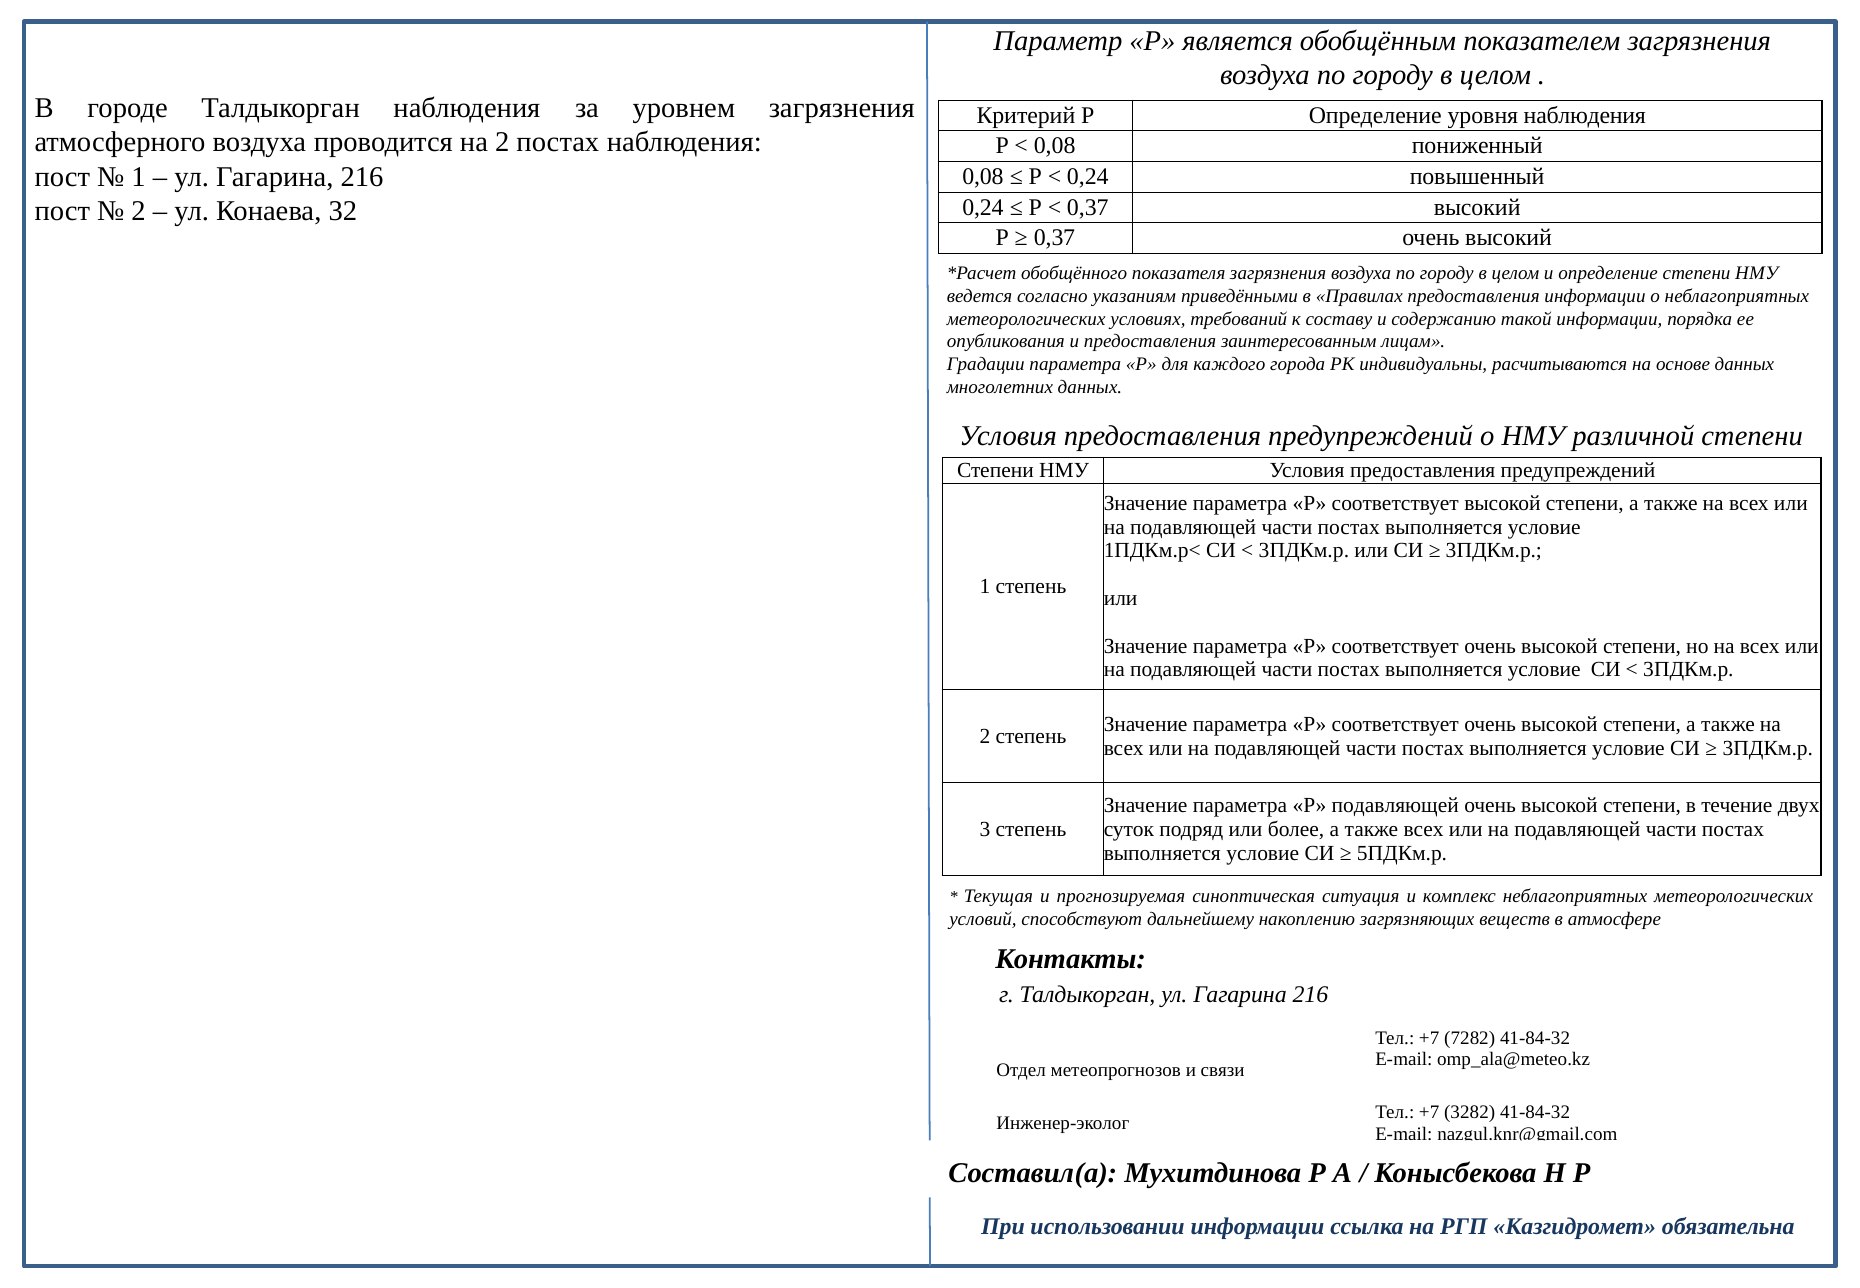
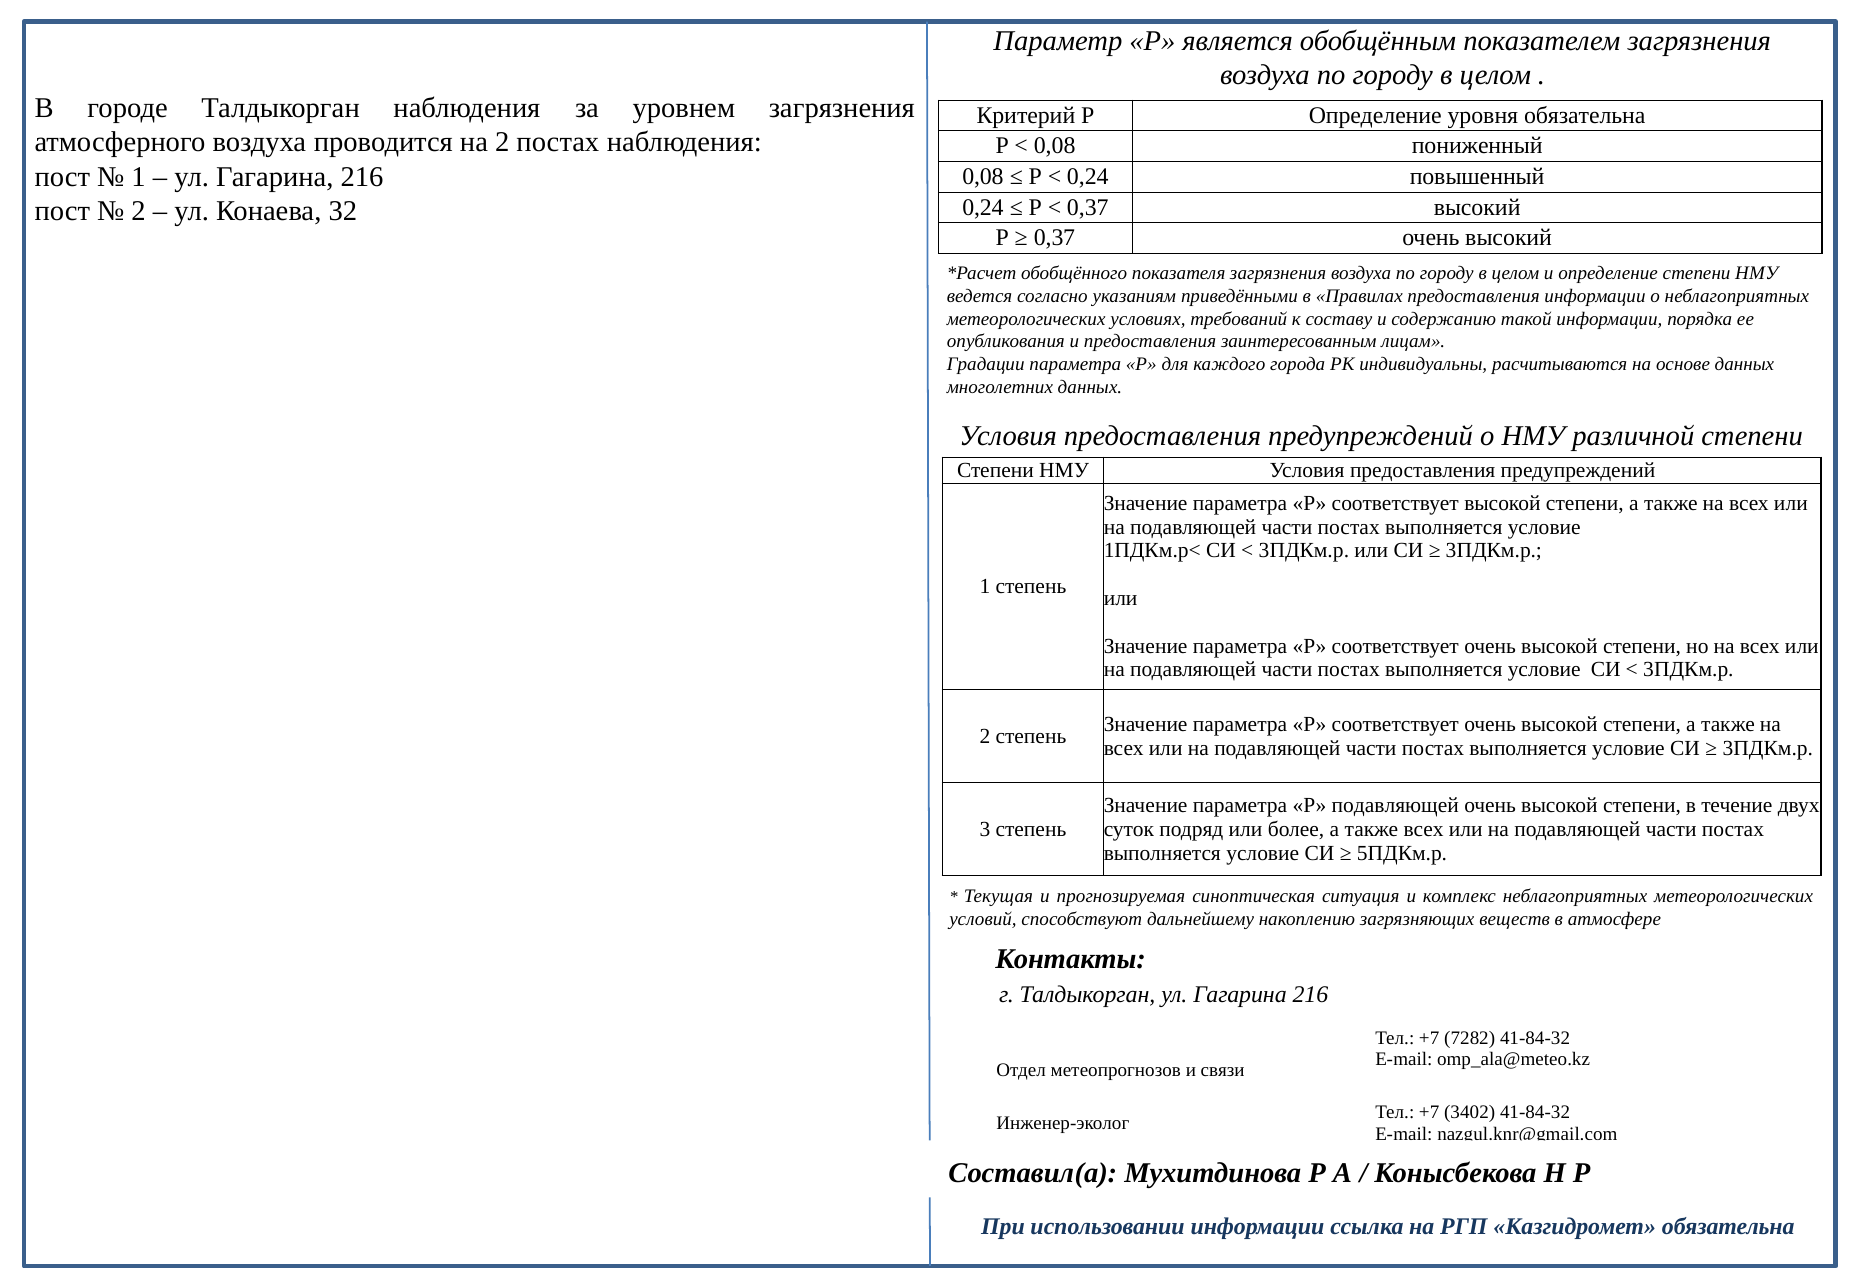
уровня наблюдения: наблюдения -> обязательна (1585, 115)
3282: 3282 -> 3402 (1470, 1112)
